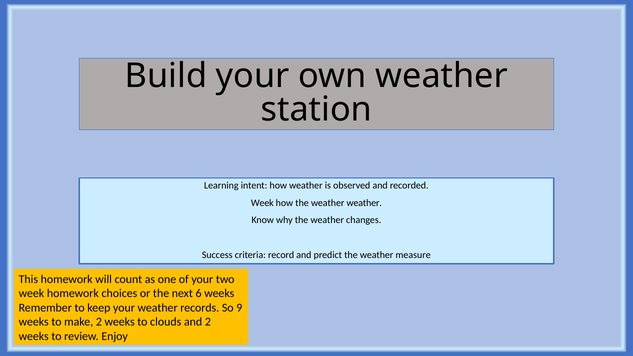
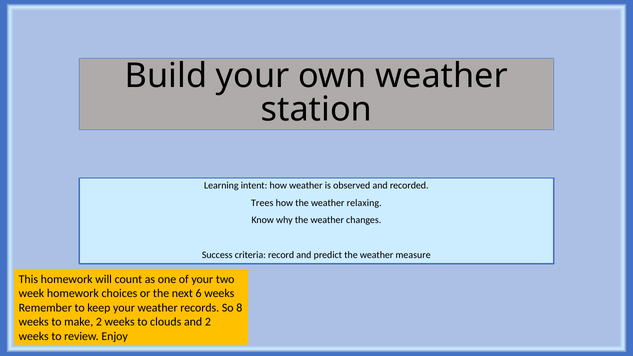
Week: Week -> Trees (262, 203)
weather weather: weather -> relaxing (364, 203)
9: 9 -> 8 (239, 308)
